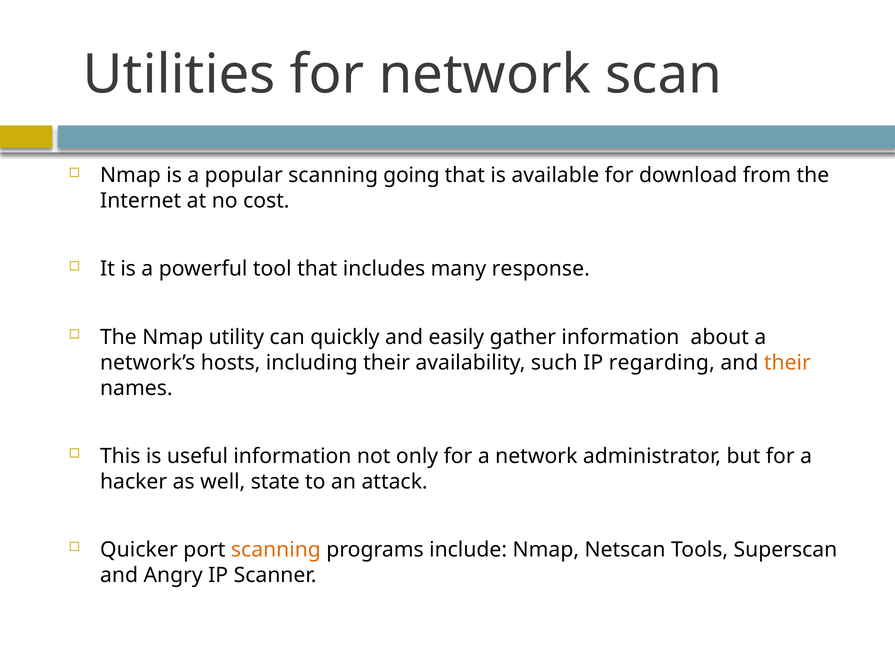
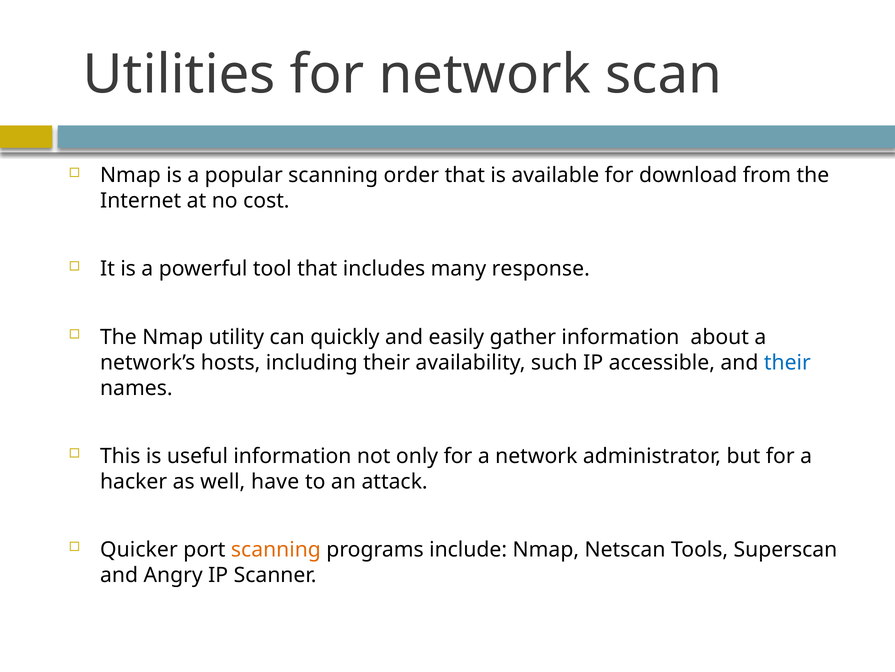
going: going -> order (411, 175)
regarding: regarding -> accessible (662, 362)
their colour: orange -> blue (787, 362)
state: state -> have (275, 481)
